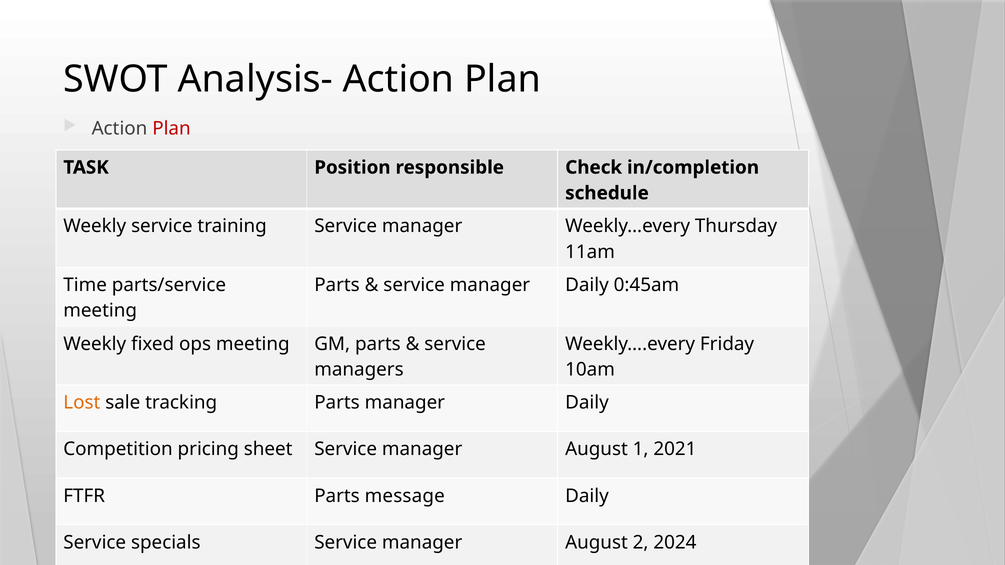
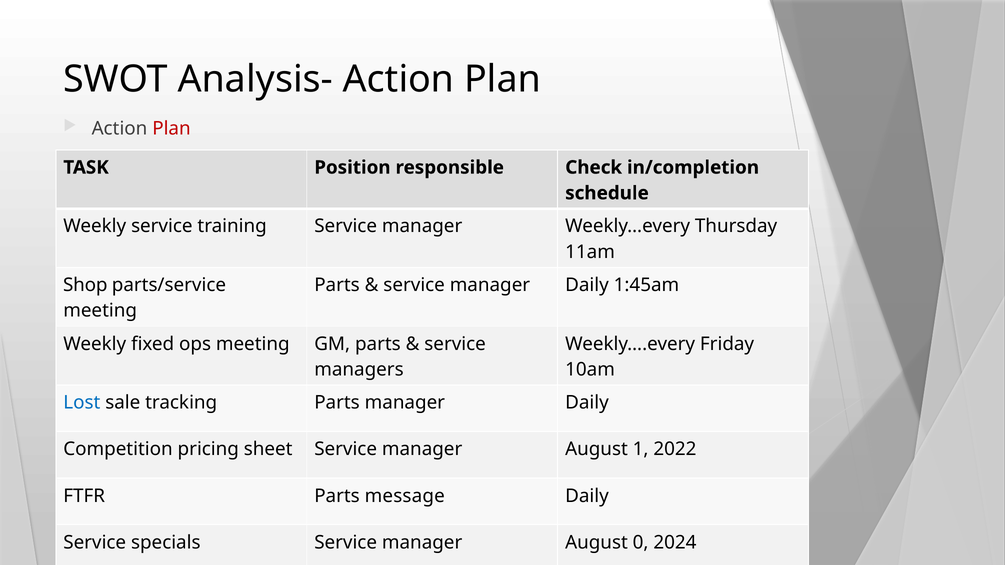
Time: Time -> Shop (85, 285)
0:45am: 0:45am -> 1:45am (646, 285)
Lost colour: orange -> blue (82, 403)
2021: 2021 -> 2022 (675, 449)
2: 2 -> 0 (641, 543)
